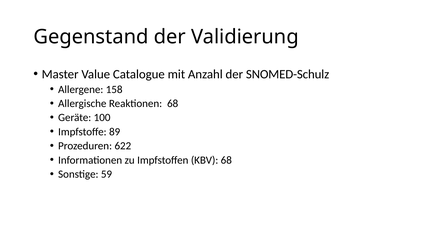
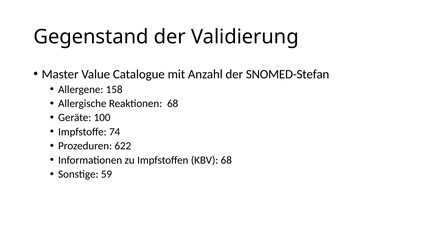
SNOMED-Schulz: SNOMED-Schulz -> SNOMED-Stefan (288, 74)
89: 89 -> 74 (115, 132)
